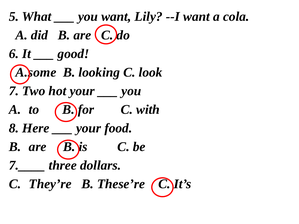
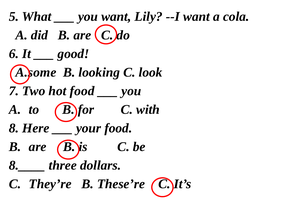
hot your: your -> food (82, 91)
7.____: 7.____ -> 8.____ (27, 165)
